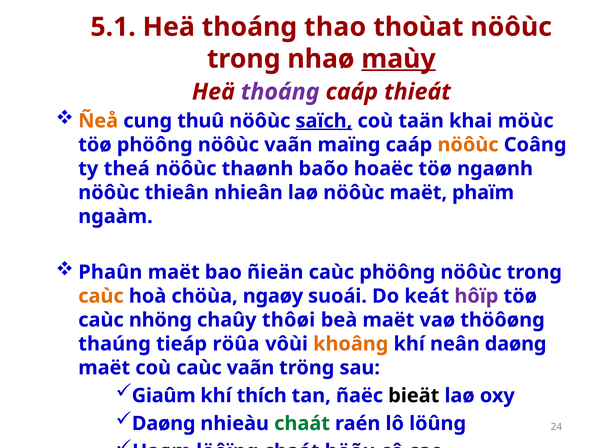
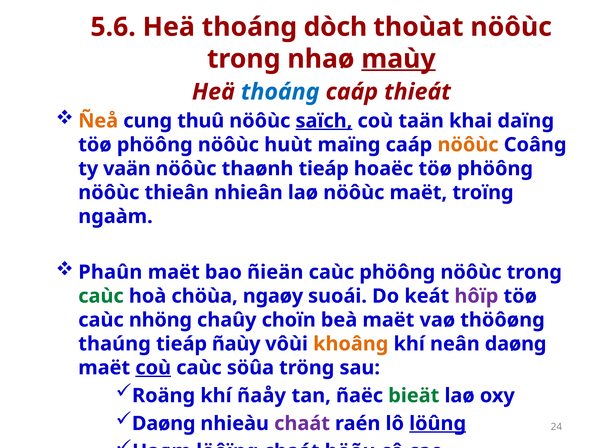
5.1: 5.1 -> 5.6 (113, 27)
thao: thao -> dòch (335, 27)
thoáng colour: purple -> blue (280, 92)
möùc: möùc -> daïng (526, 121)
nöôùc vaãn: vaãn -> huùt (288, 145)
theá: theá -> vaän (127, 169)
thaønh baõo: baõo -> tieáp (324, 169)
hoaëc töø ngaønh: ngaønh -> phöông (495, 169)
phaïm: phaïm -> troïng (483, 193)
caùc colour: orange -> green (101, 296)
thôøi: thôøi -> choïn (289, 320)
röûa: röûa -> ñaùy (236, 344)
coù underline: none -> present (153, 368)
caùc vaãn: vaãn -> söûa (250, 368)
Giaûm: Giaûm -> Roäng (164, 396)
thích: thích -> ñaåy (262, 396)
bieät colour: black -> green (414, 396)
chaát colour: green -> purple (302, 424)
löûng underline: none -> present (438, 424)
